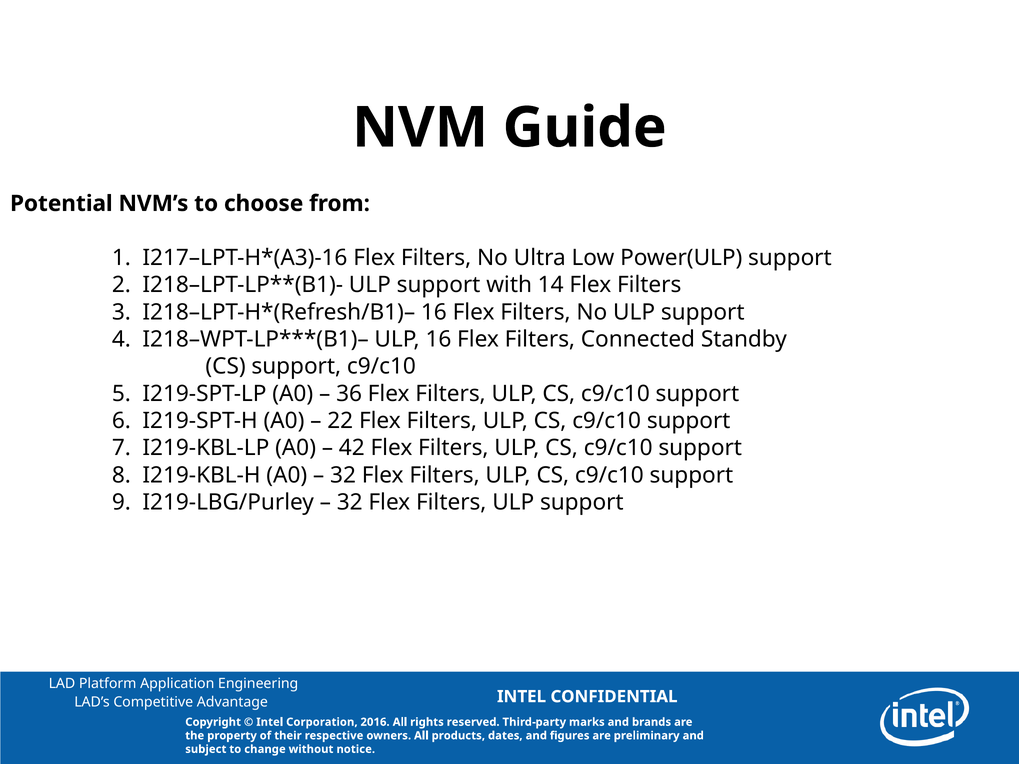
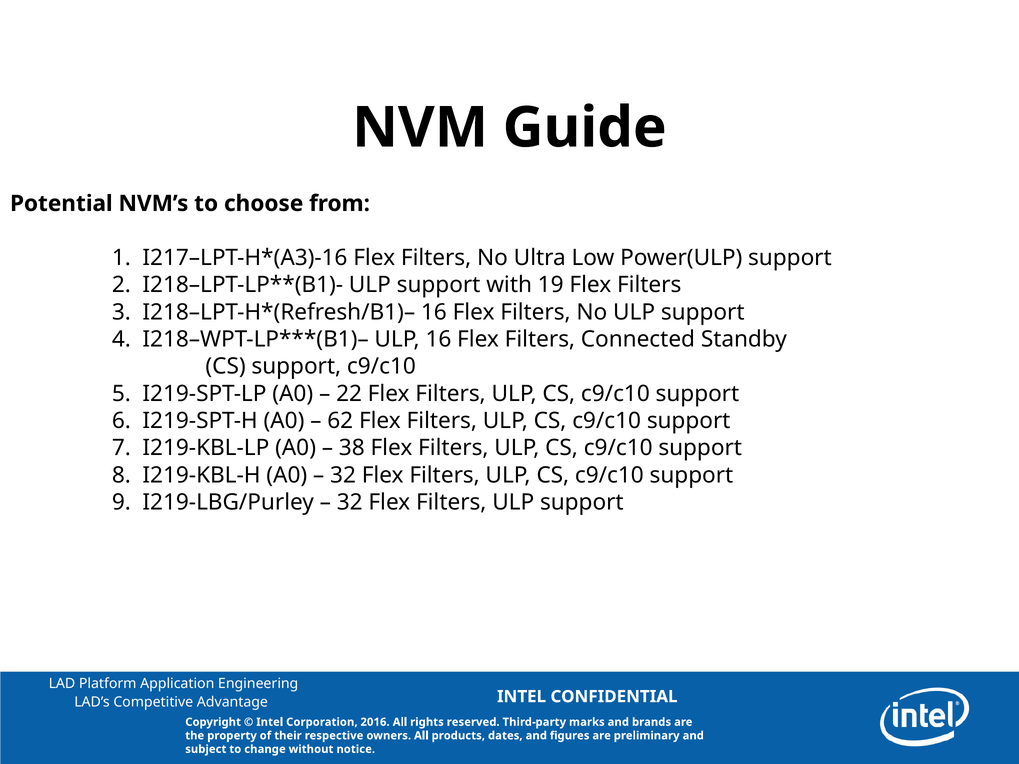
14: 14 -> 19 (551, 285)
36: 36 -> 22 (349, 394)
22: 22 -> 62 (340, 421)
42: 42 -> 38 (352, 448)
